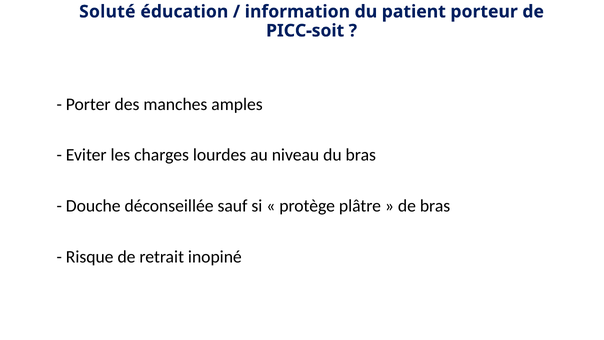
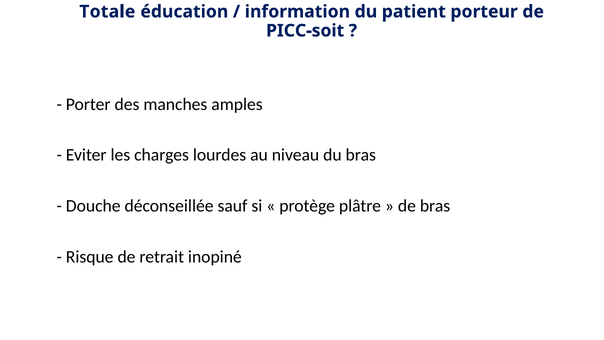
Soluté: Soluté -> Totale (107, 12)
